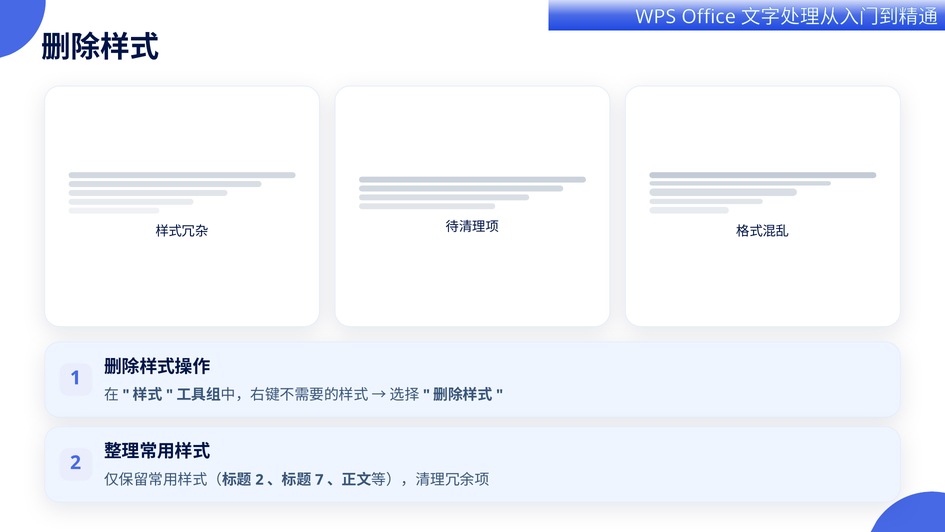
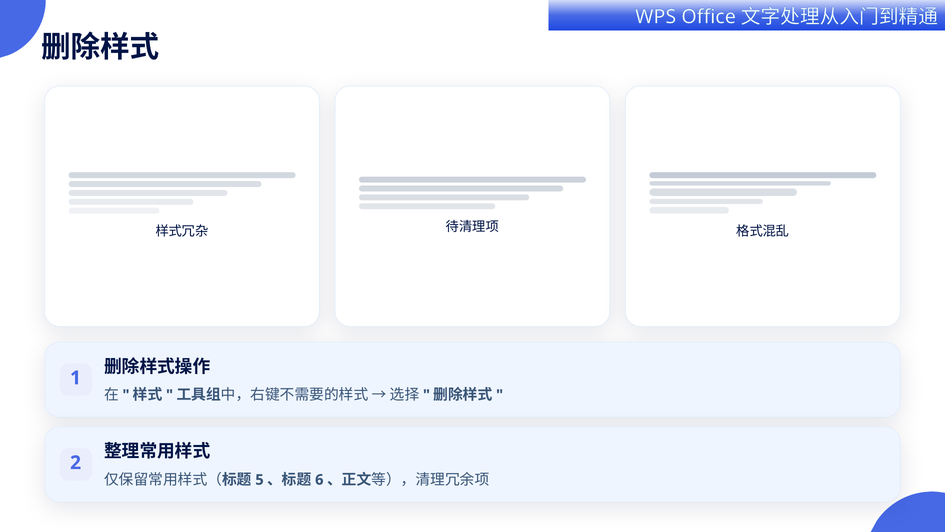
2: 2 -> 5 (260, 479)
7: 7 -> 6 (319, 479)
